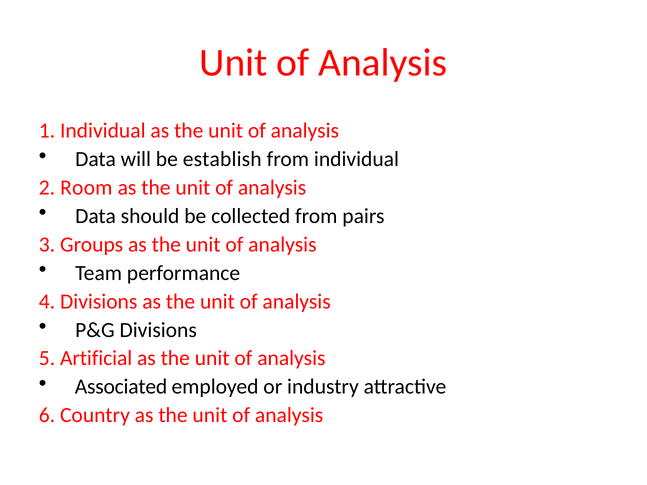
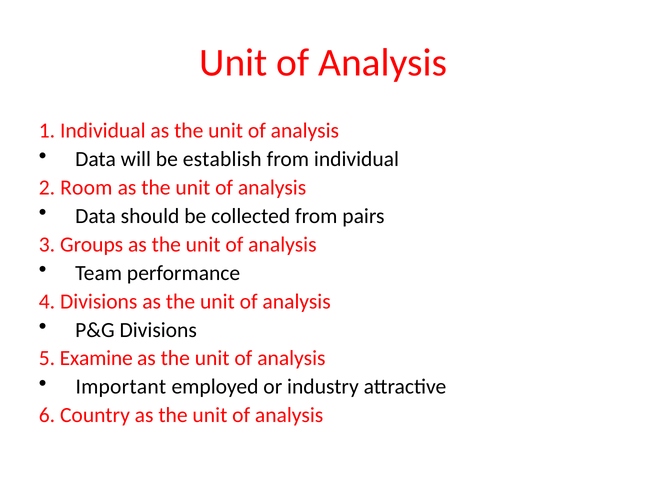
Artificial: Artificial -> Examine (96, 359)
Associated: Associated -> Important (121, 387)
